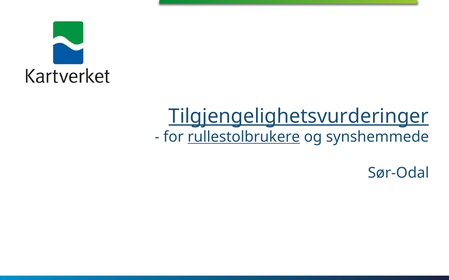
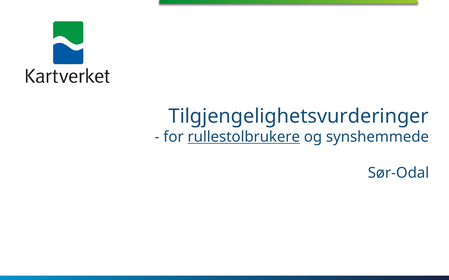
Tilgjengelighetsvurderinger underline: present -> none (299, 117)
